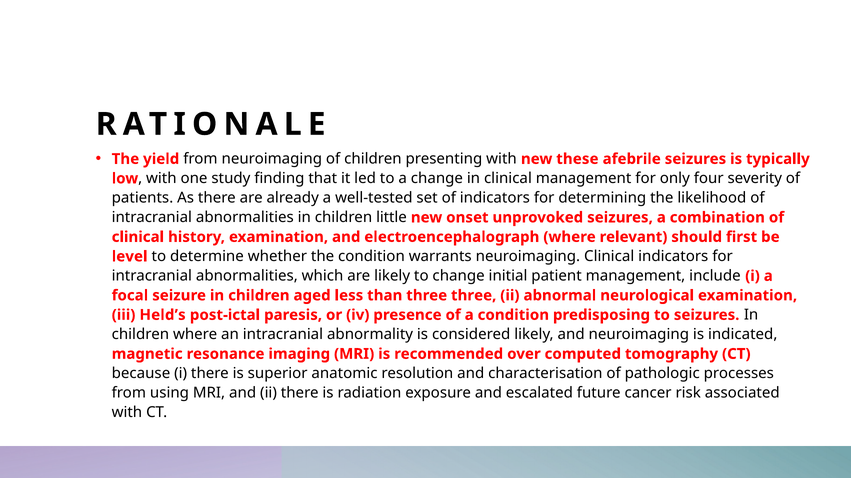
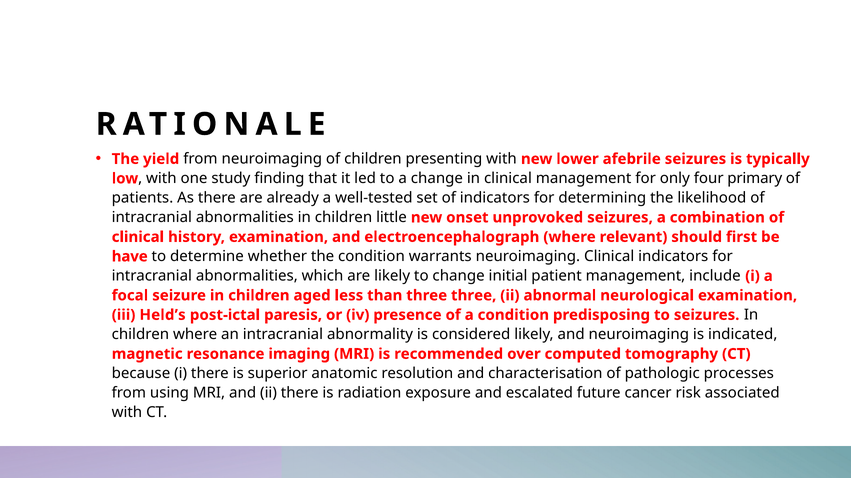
these: these -> lower (577, 159)
severity: severity -> primary (755, 179)
level: level -> have (130, 257)
